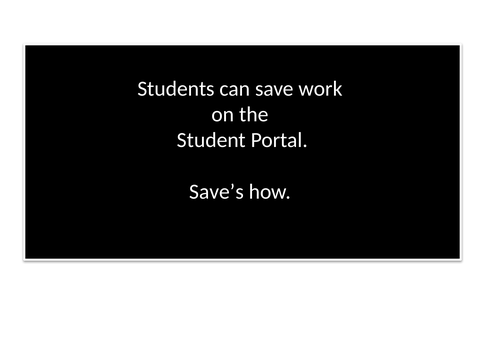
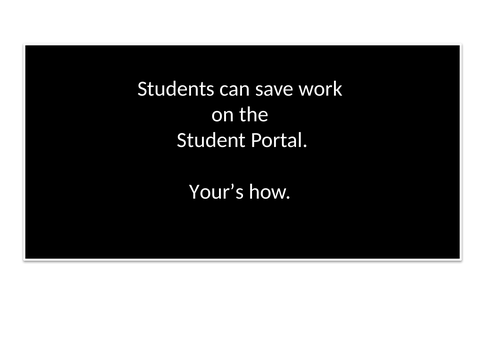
Save’s: Save’s -> Your’s (217, 192)
